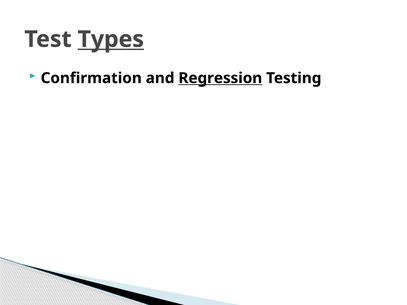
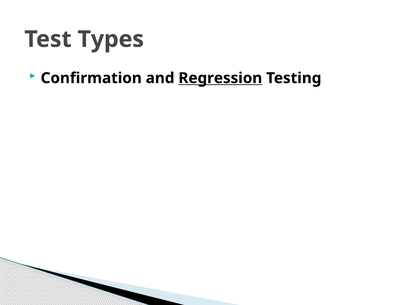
Types underline: present -> none (111, 39)
